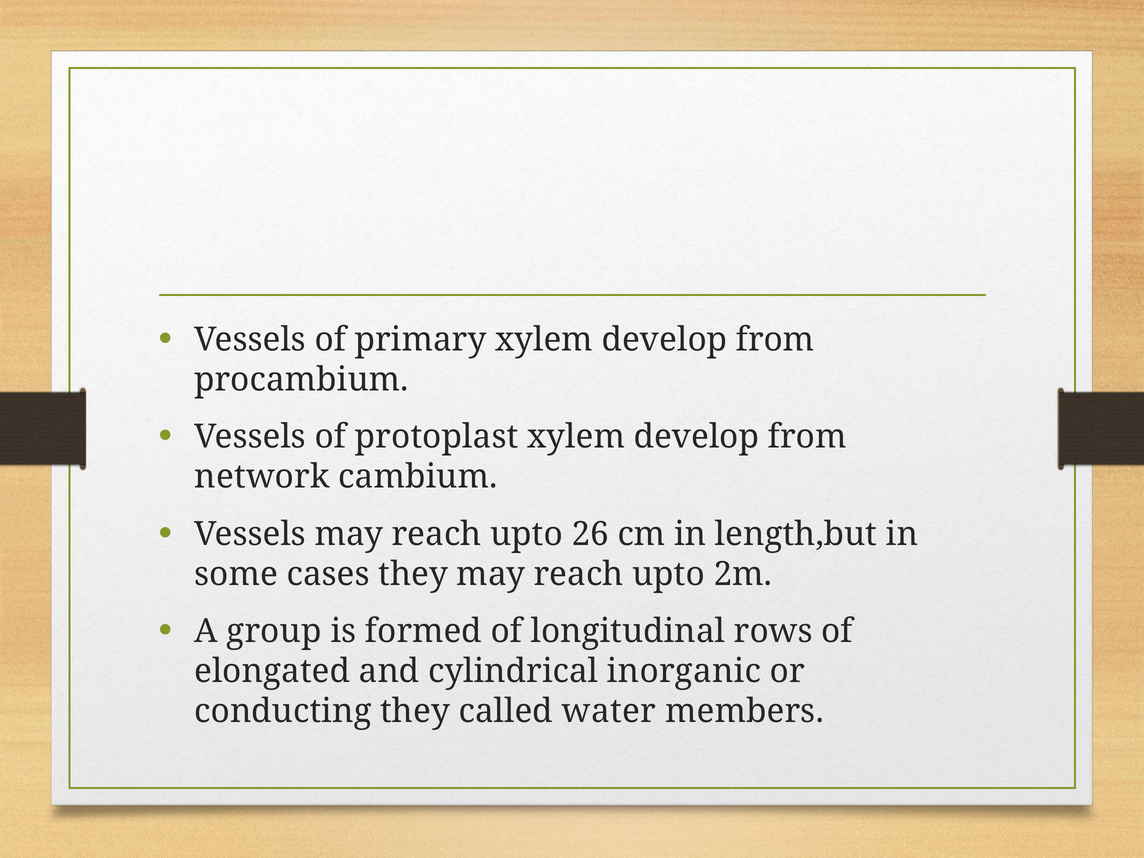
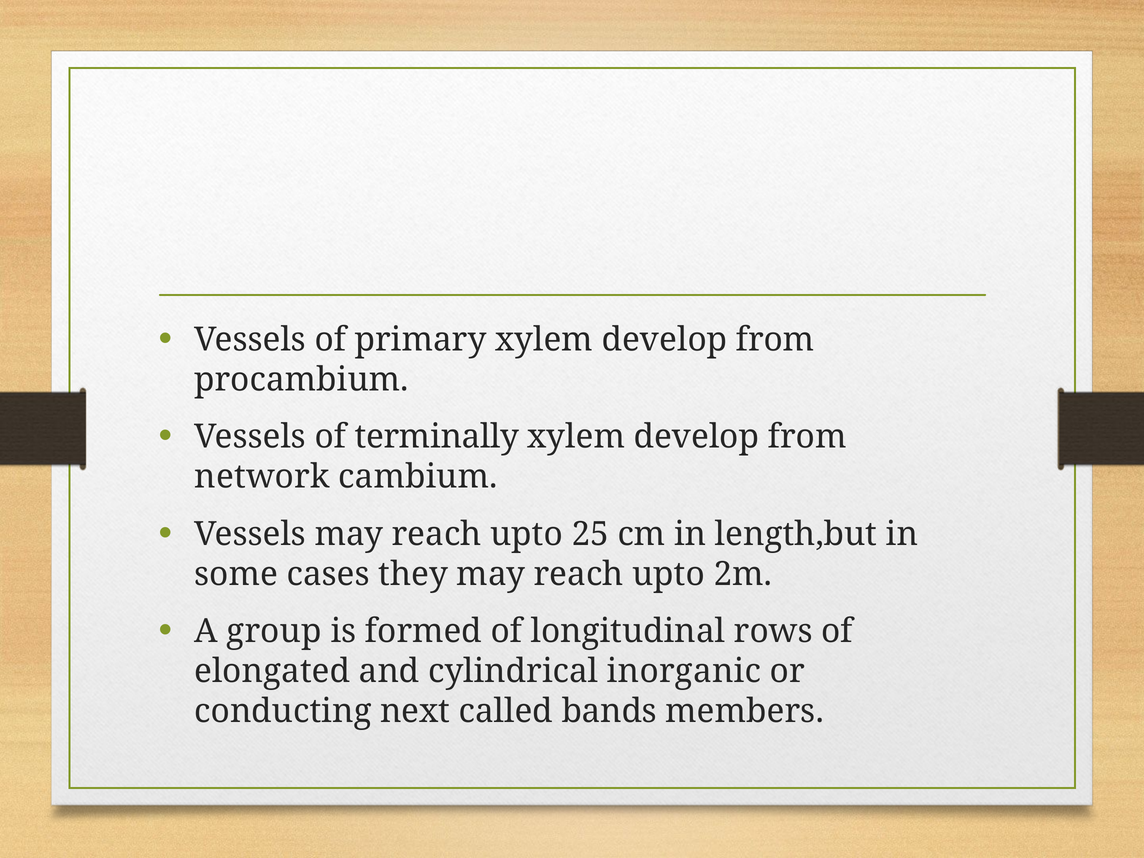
protoplast: protoplast -> terminally (437, 437)
26: 26 -> 25 (590, 534)
conducting they: they -> next (415, 711)
water: water -> bands (609, 711)
